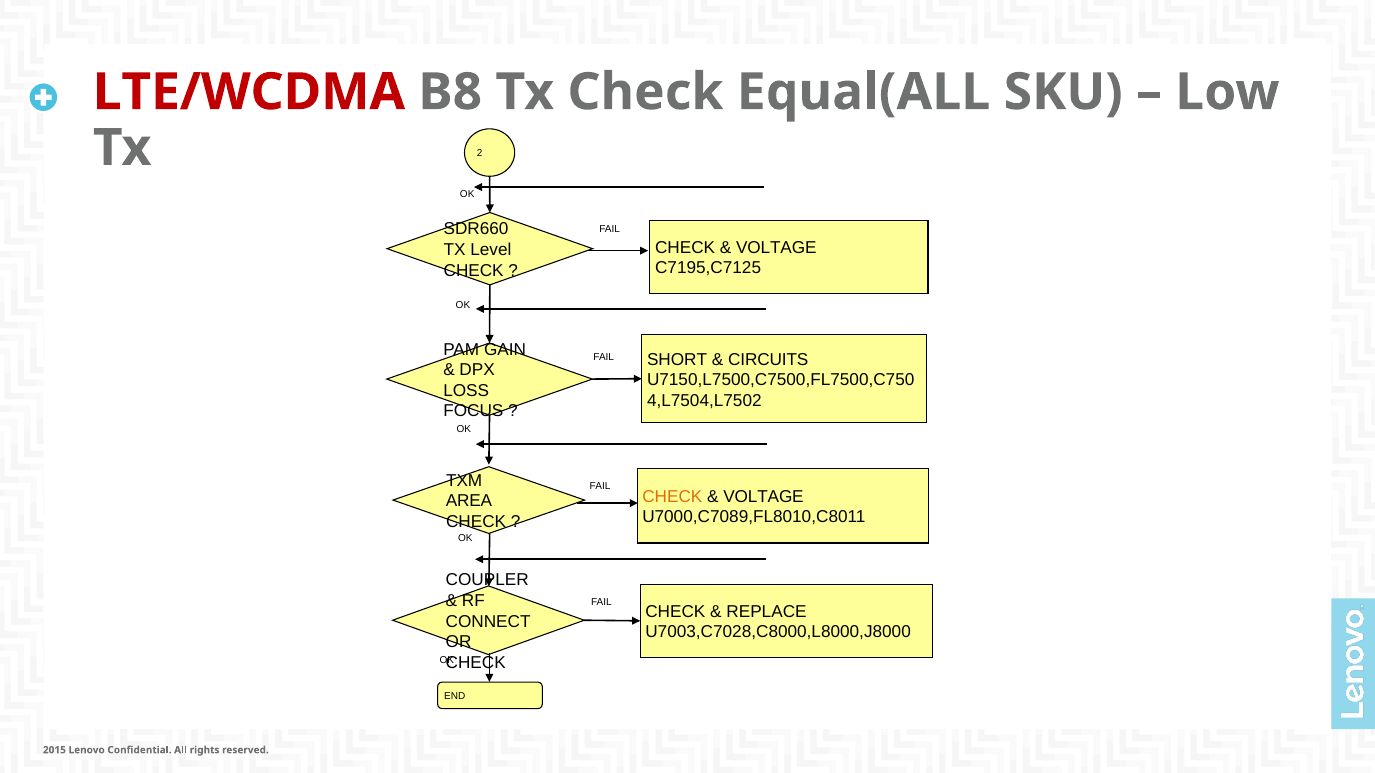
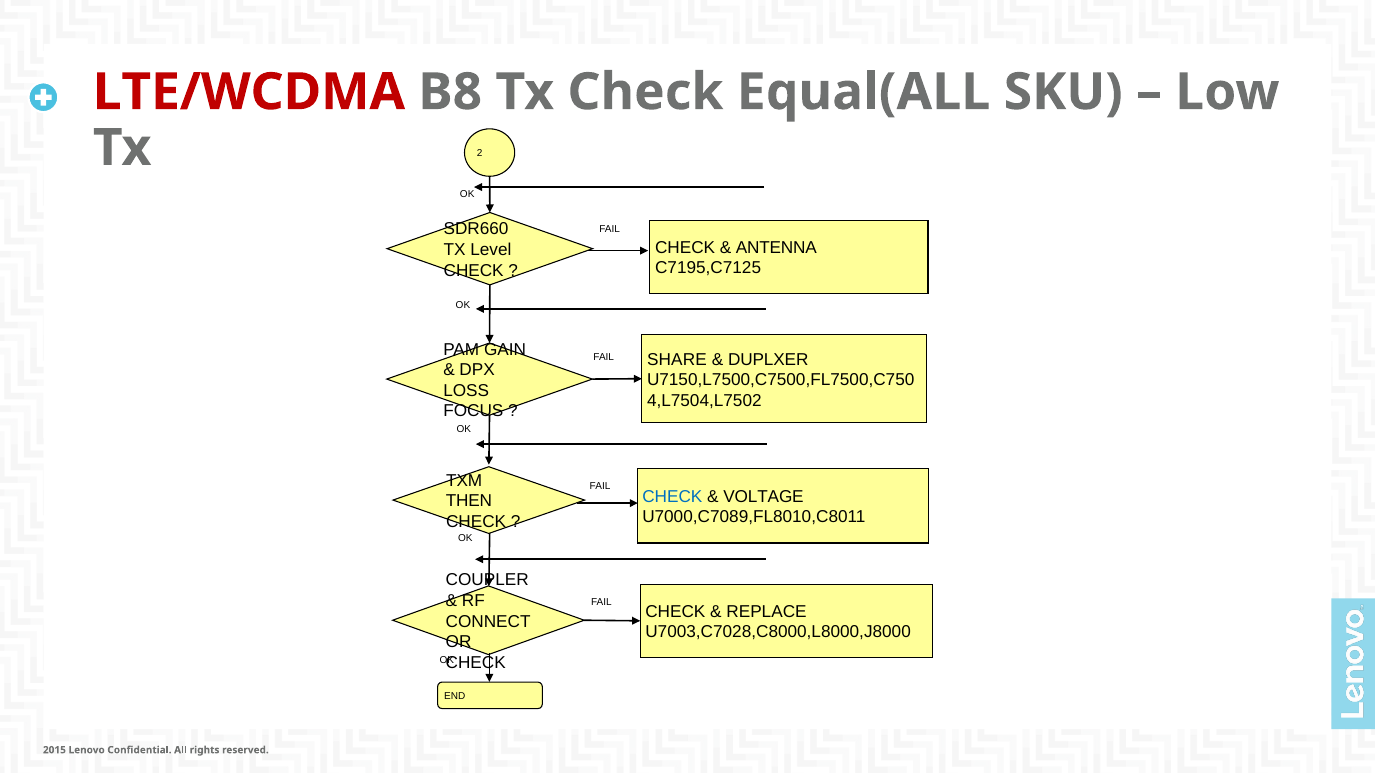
VOLTAGE: VOLTAGE -> ANTENNA (776, 248)
SHORT: SHORT -> SHARE (677, 360)
CIRCUITS: CIRCUITS -> DUPLXER (768, 360)
CHECK colour: orange -> blue (672, 497)
AREA: AREA -> THEN (469, 502)
